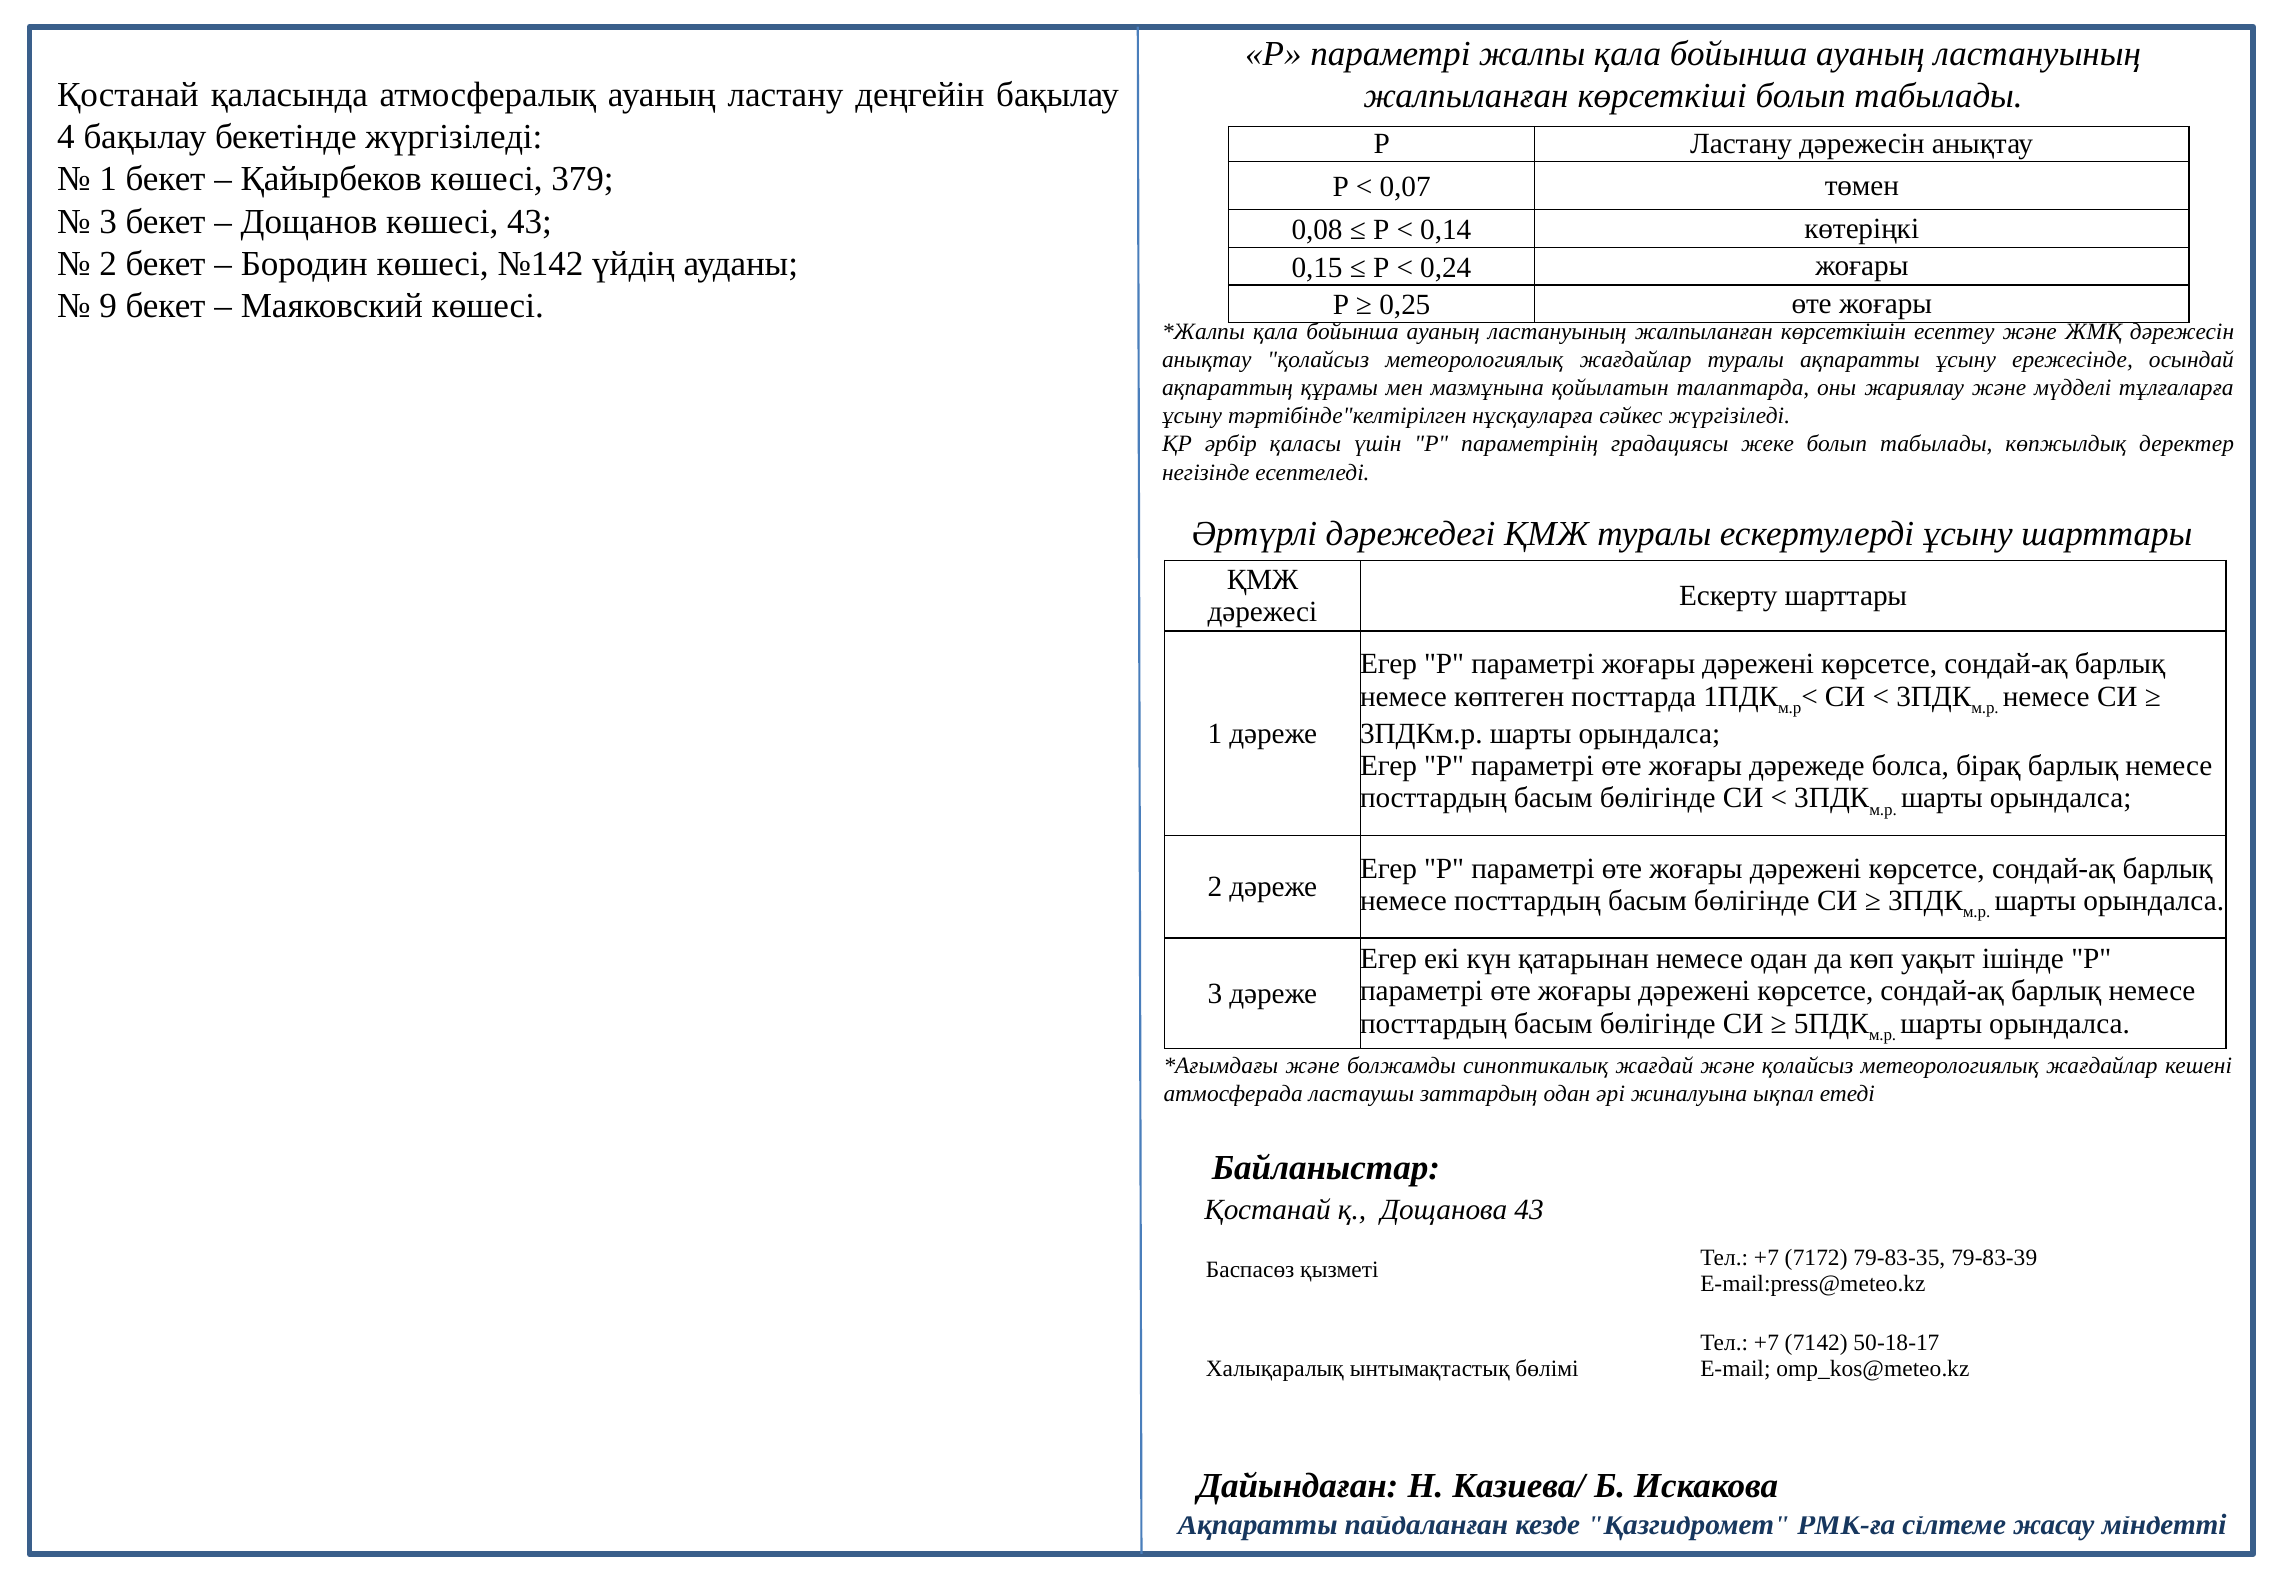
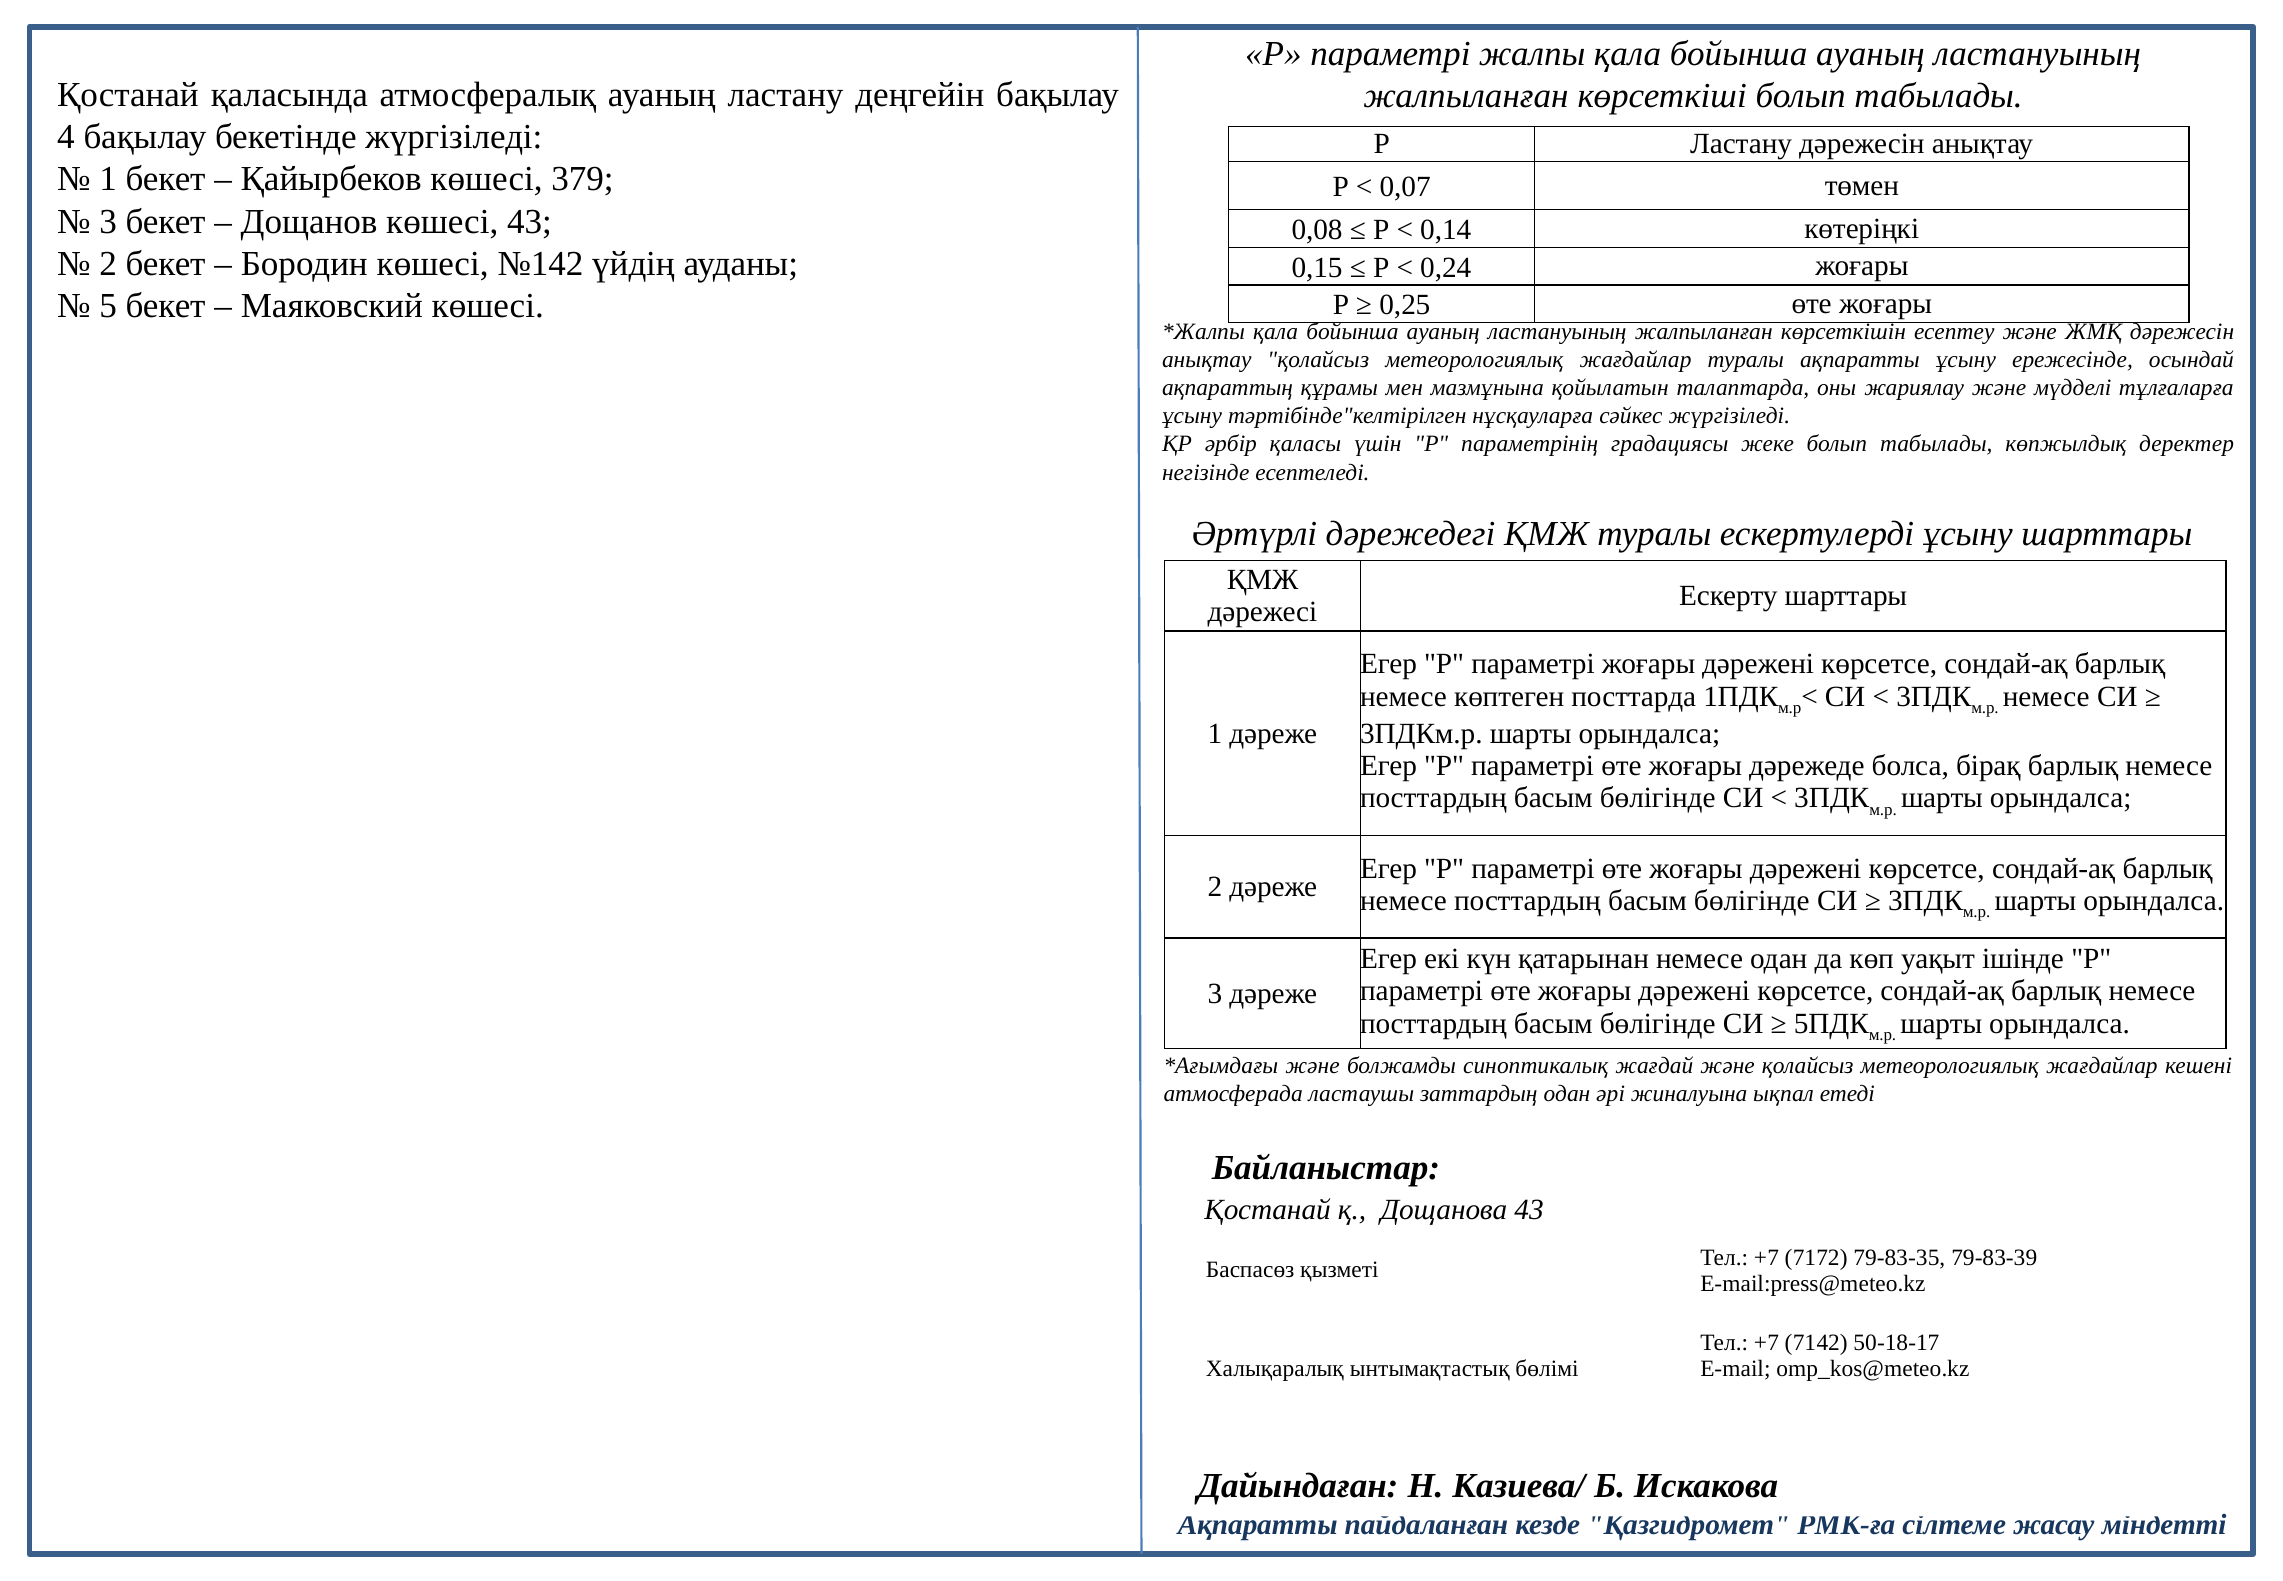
9: 9 -> 5 (108, 306)
